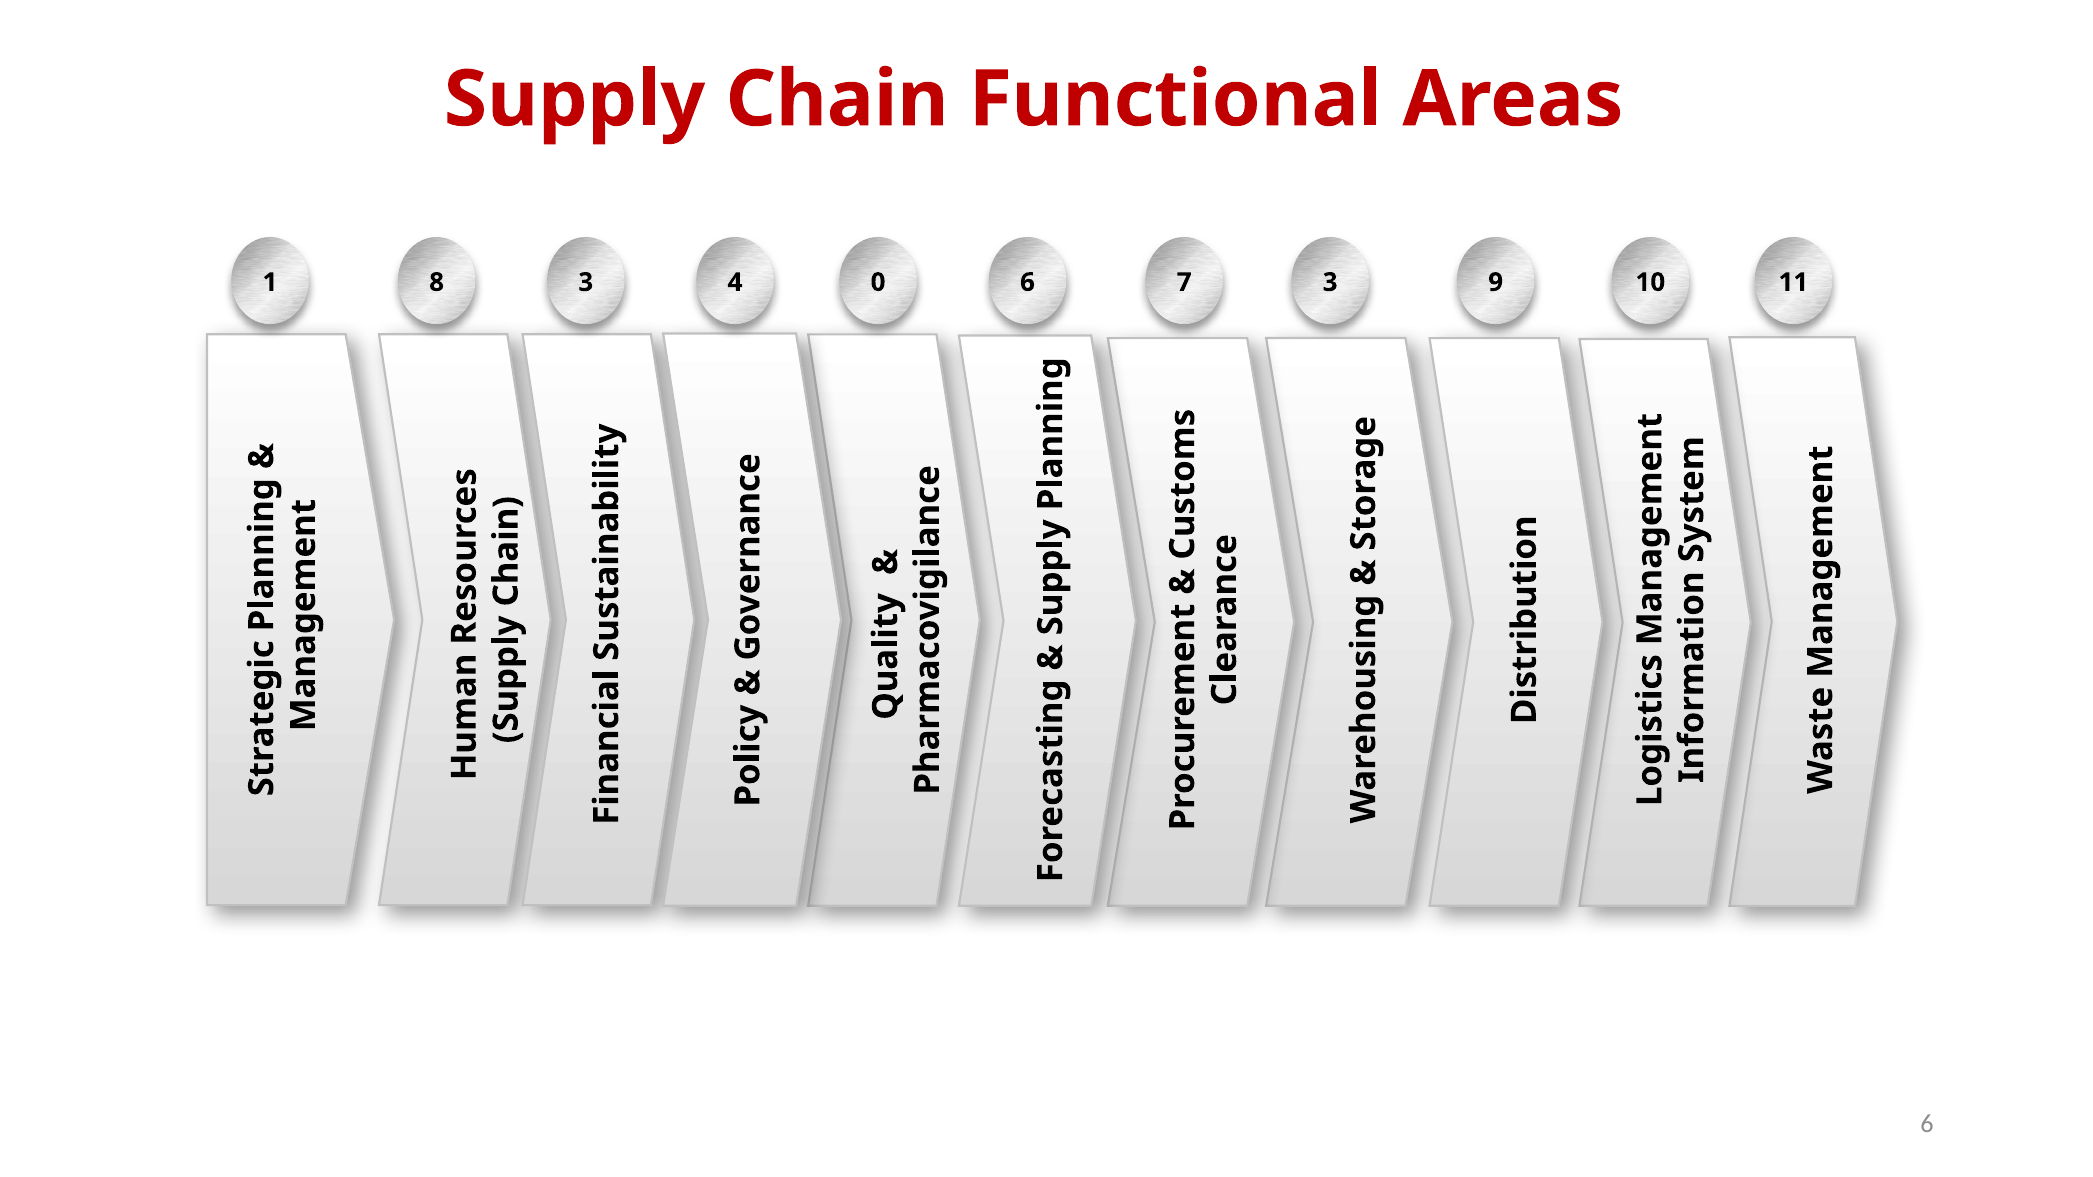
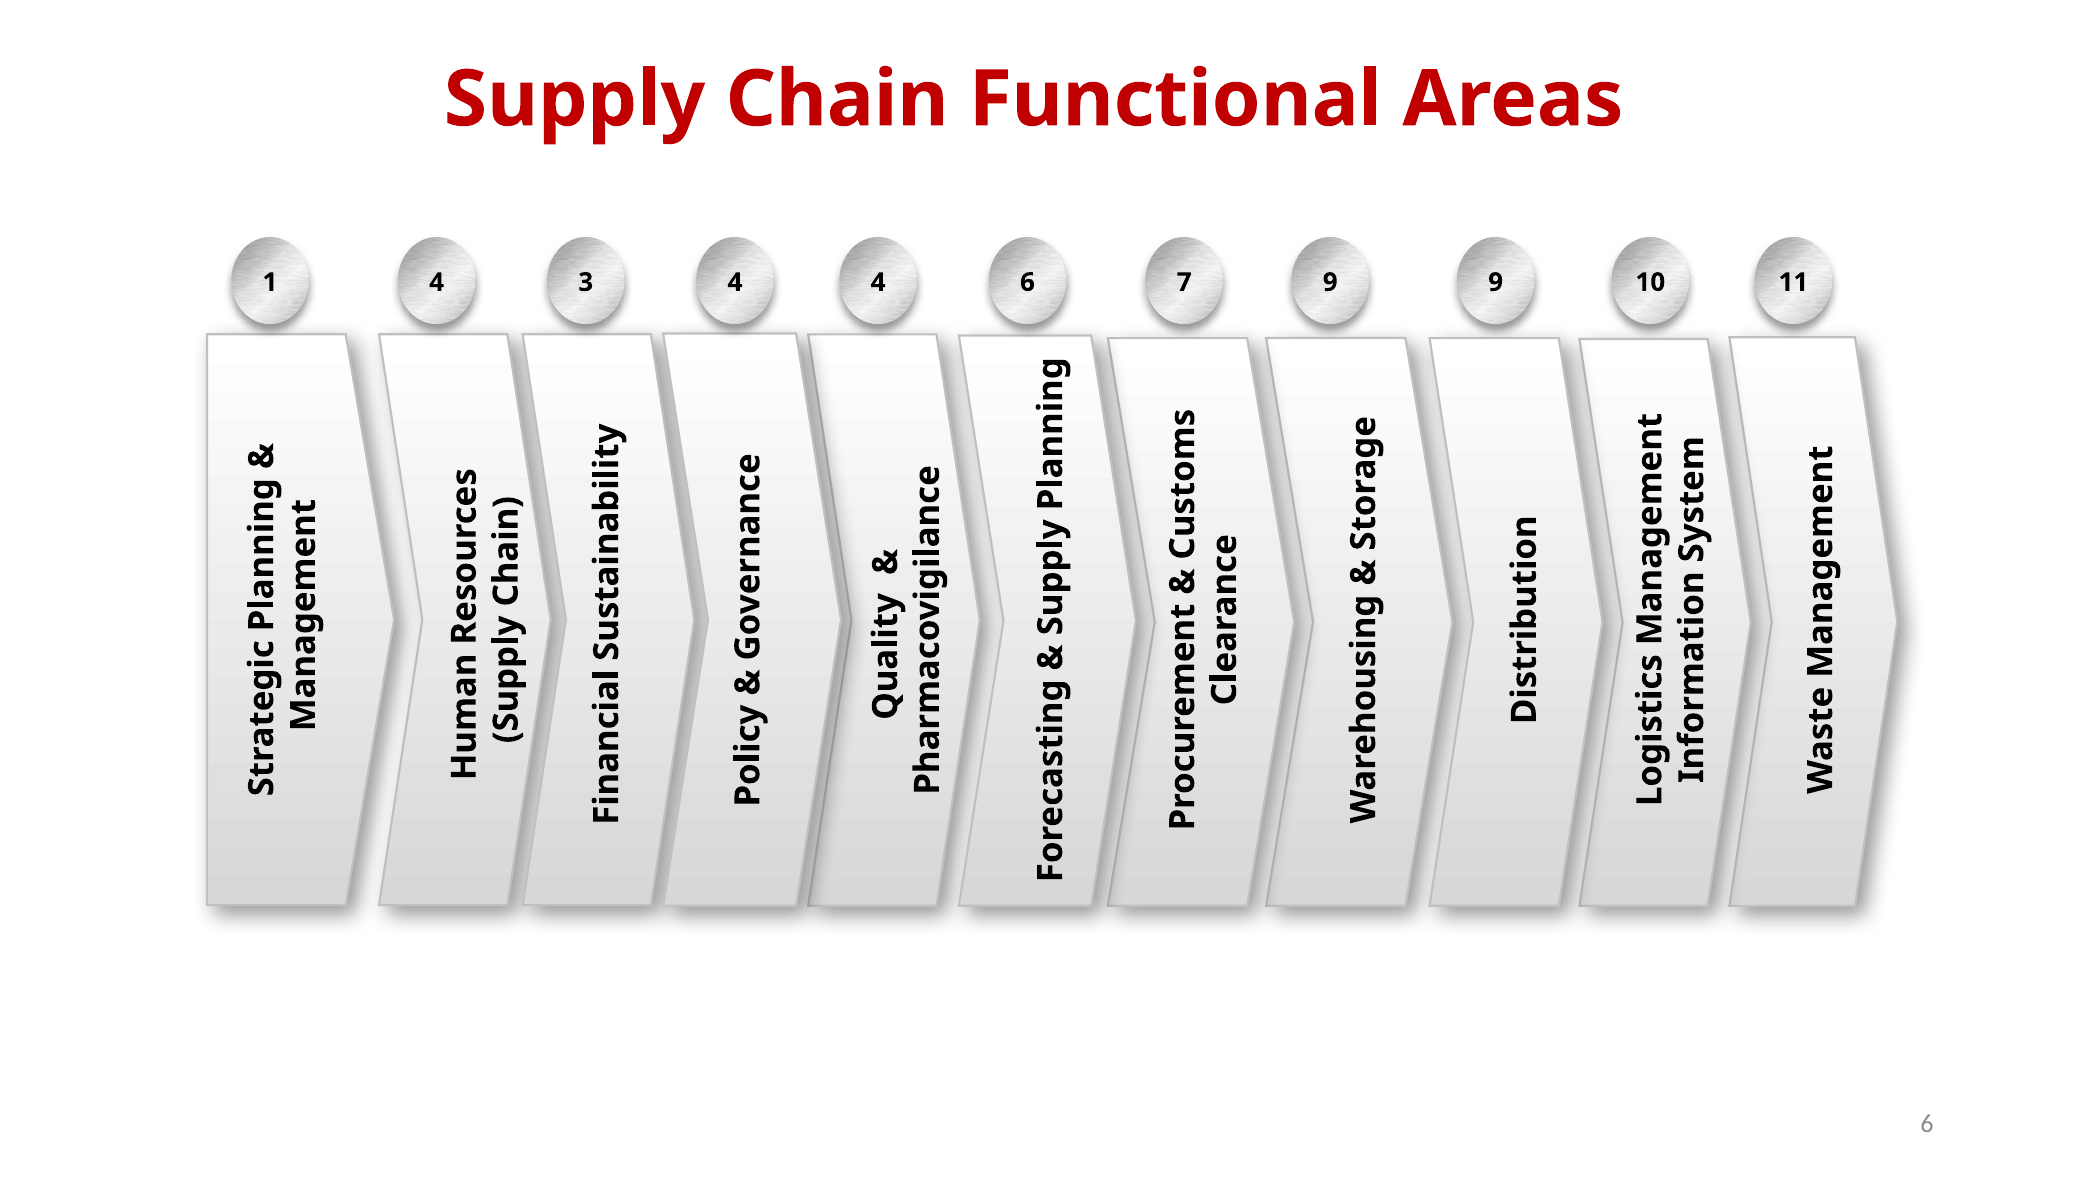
1 8: 8 -> 4 (437, 282)
4 0: 0 -> 4 (878, 282)
7 3: 3 -> 9 (1330, 282)
